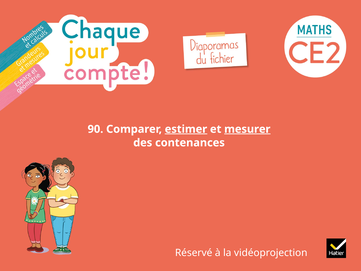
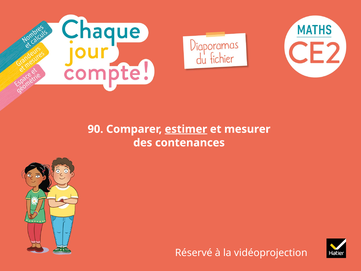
mesurer underline: present -> none (247, 129)
